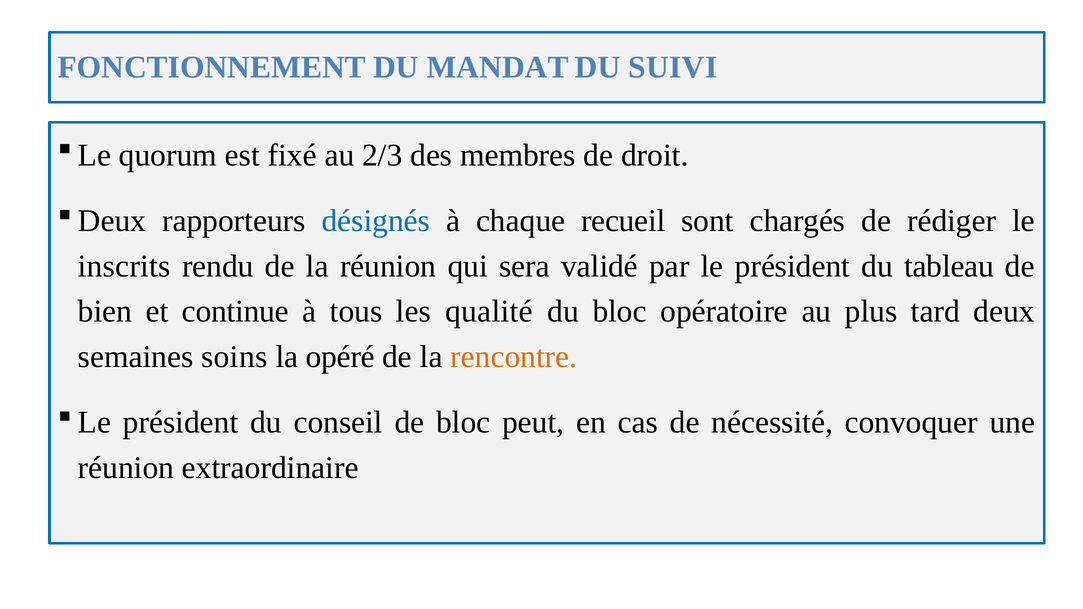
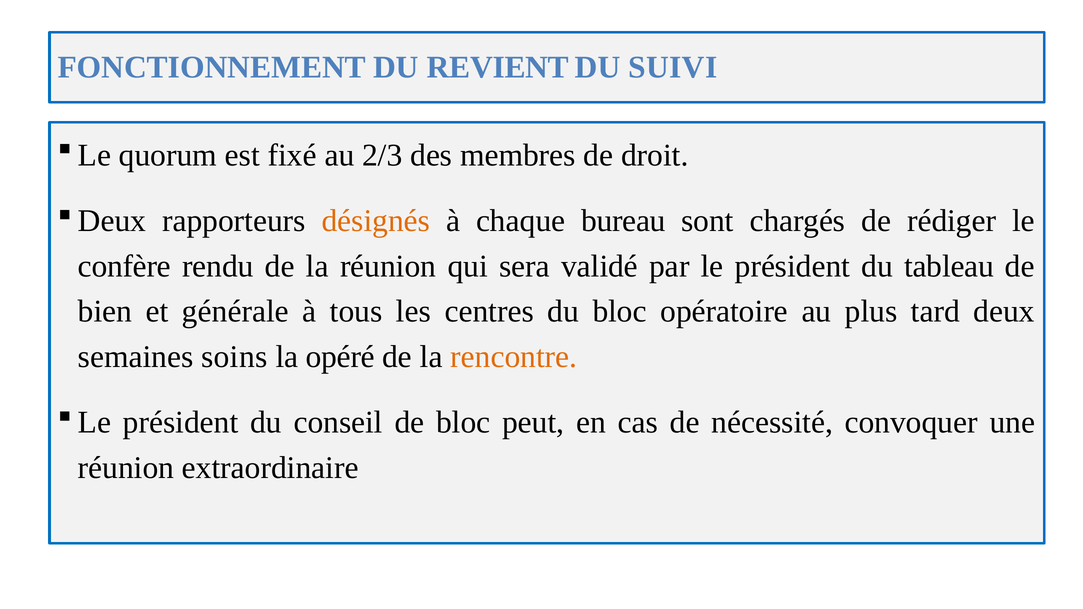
MANDAT: MANDAT -> REVIENT (498, 67)
désignés colour: blue -> orange (376, 221)
recueil: recueil -> bureau (623, 221)
inscrits: inscrits -> confère (124, 266)
continue: continue -> générale (235, 312)
qualité: qualité -> centres (489, 312)
